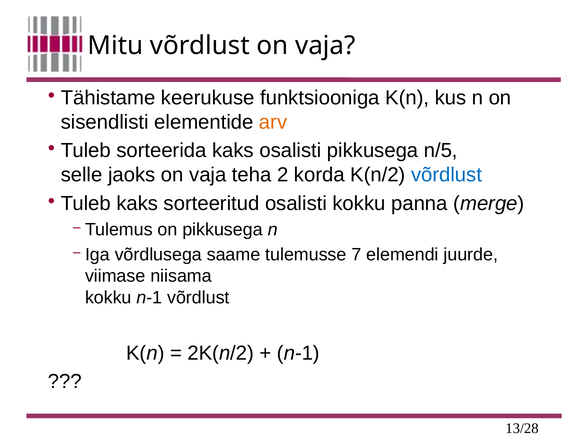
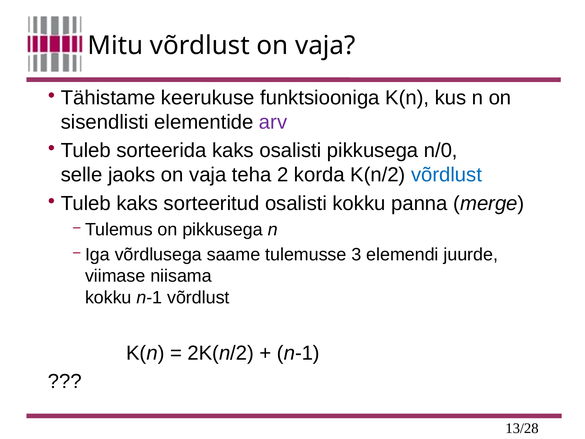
arv colour: orange -> purple (273, 122)
n/5: n/5 -> n/0 (441, 150)
7: 7 -> 3 (356, 254)
